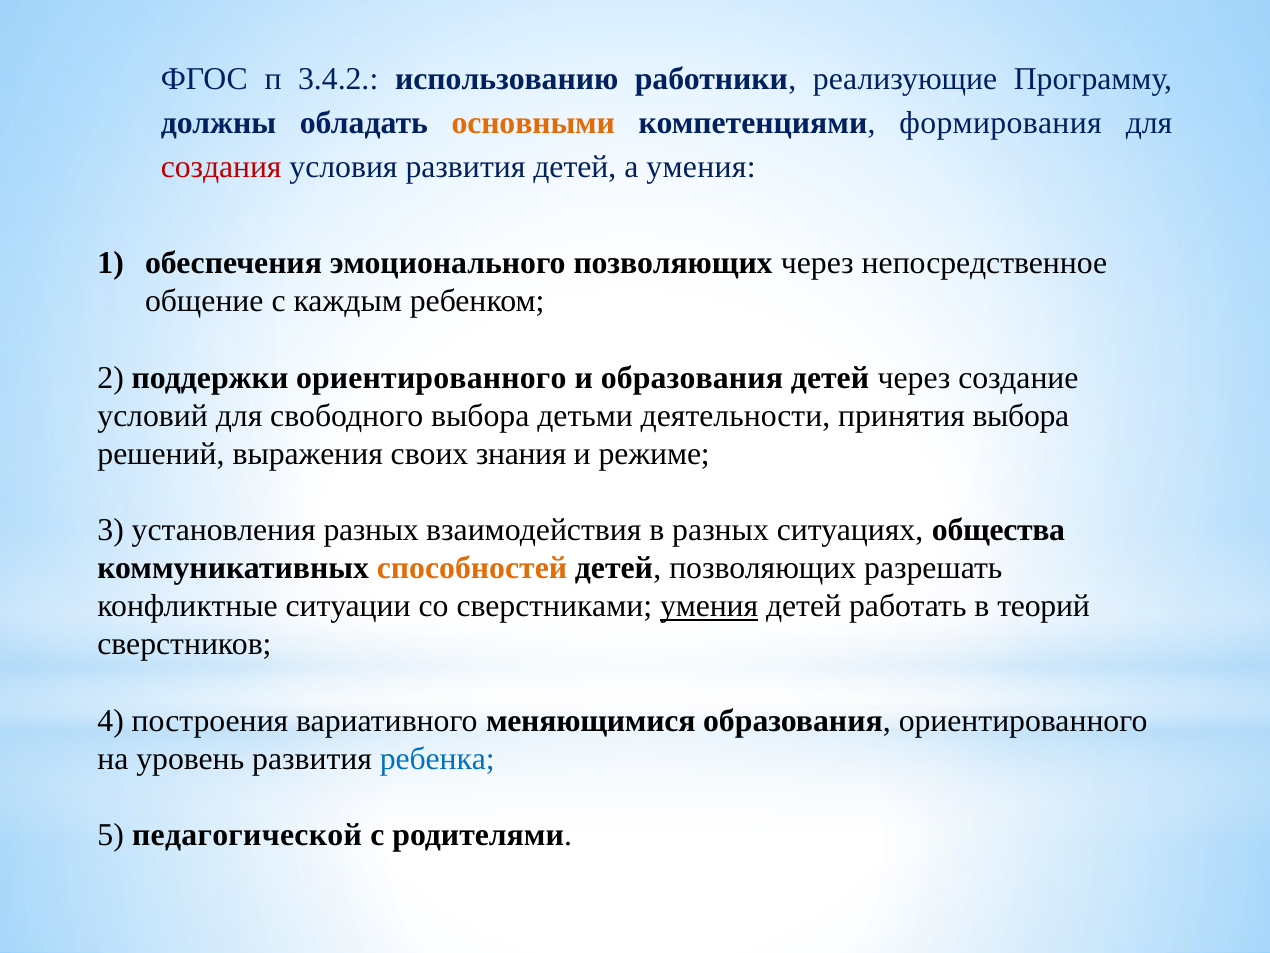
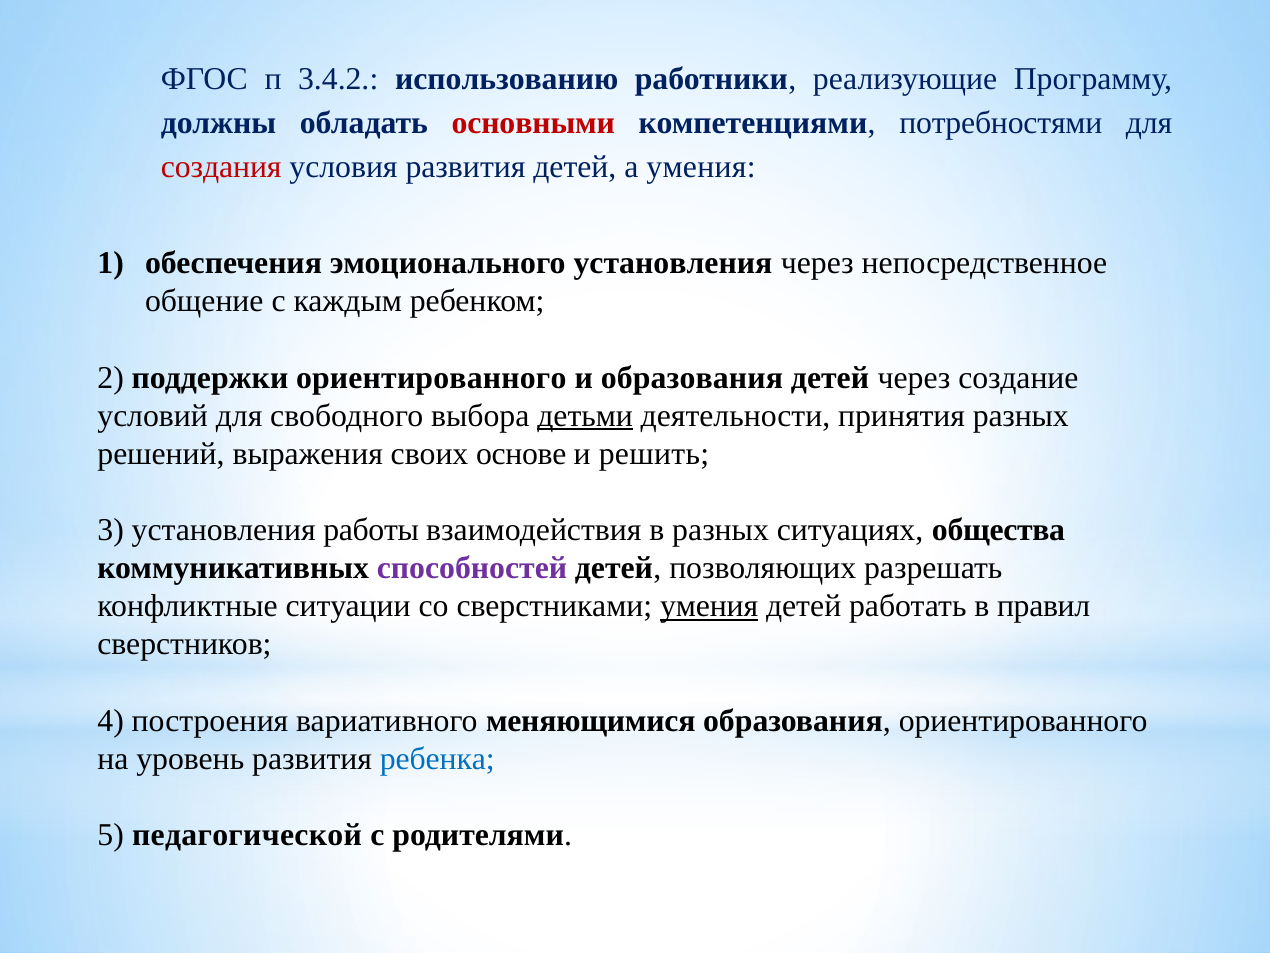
основными colour: orange -> red (533, 123)
формирования: формирования -> потребностями (1001, 123)
эмоционального позволяющих: позволяющих -> установления (673, 263)
детьми underline: none -> present (585, 416)
принятия выбора: выбора -> разных (1021, 416)
знания: знания -> основе (521, 454)
режиме: режиме -> решить (654, 454)
установления разных: разных -> работы (371, 530)
способностей colour: orange -> purple (472, 568)
теорий: теорий -> правил (1044, 606)
